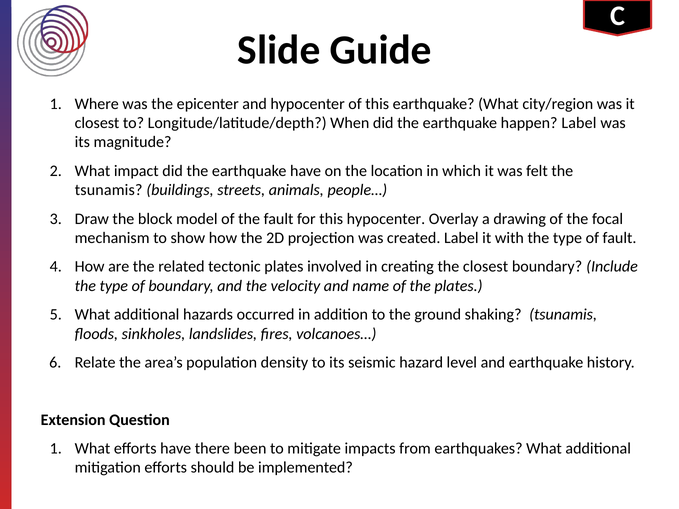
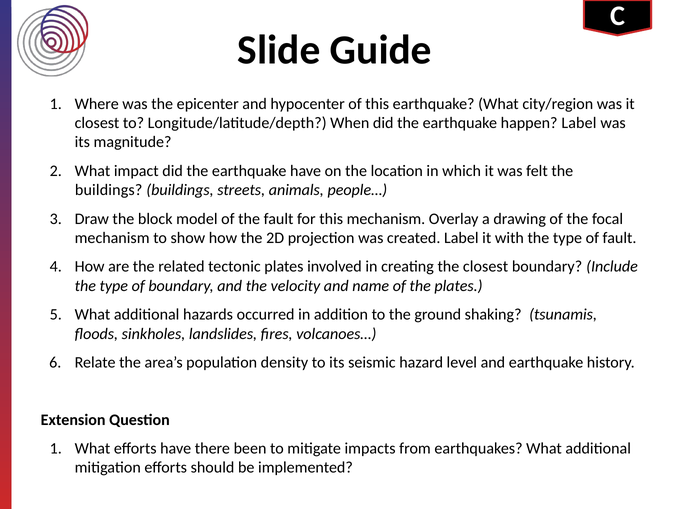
tsunamis: tsunamis -> buildings (109, 190)
this hypocenter: hypocenter -> mechanism (386, 219)
